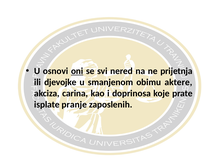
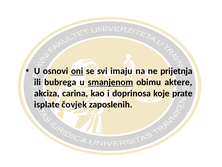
nered: nered -> imaju (121, 71)
djevojke: djevojke -> bubrega (60, 82)
smanjenom underline: none -> present (110, 82)
pranje: pranje -> čovjek (74, 104)
